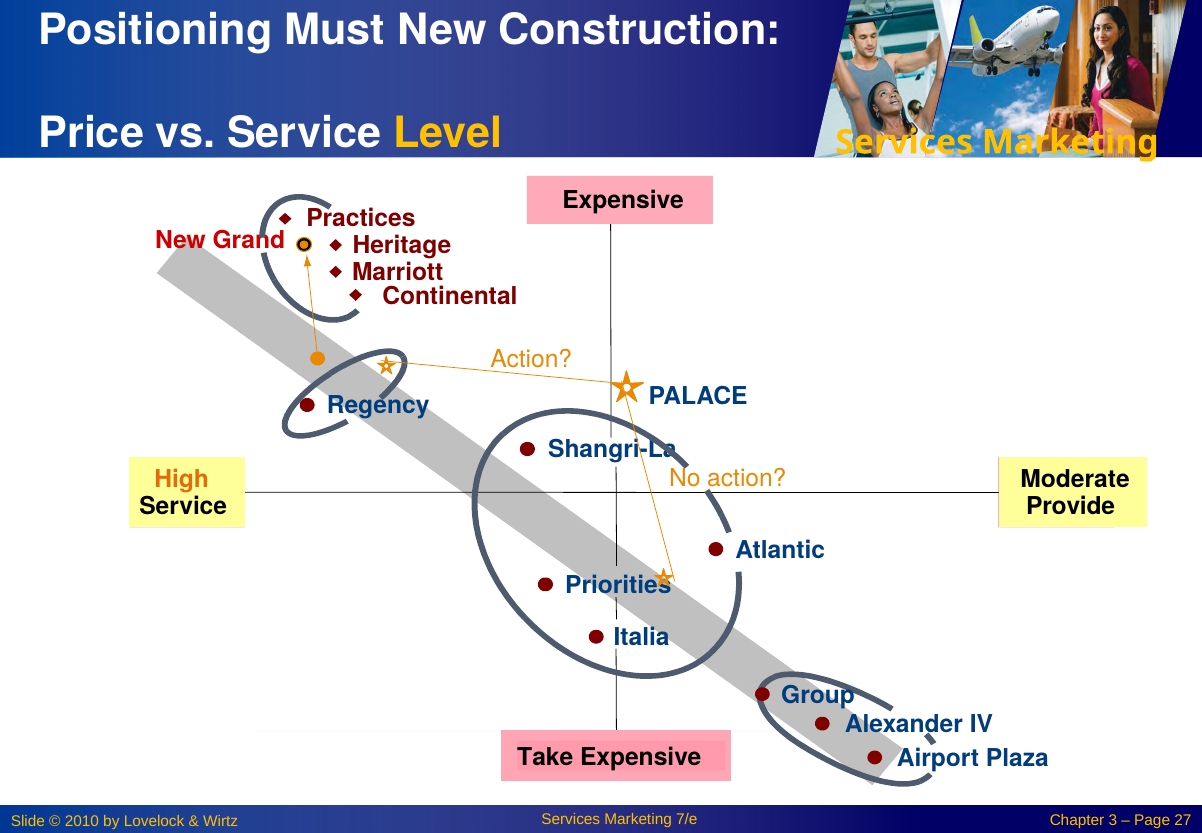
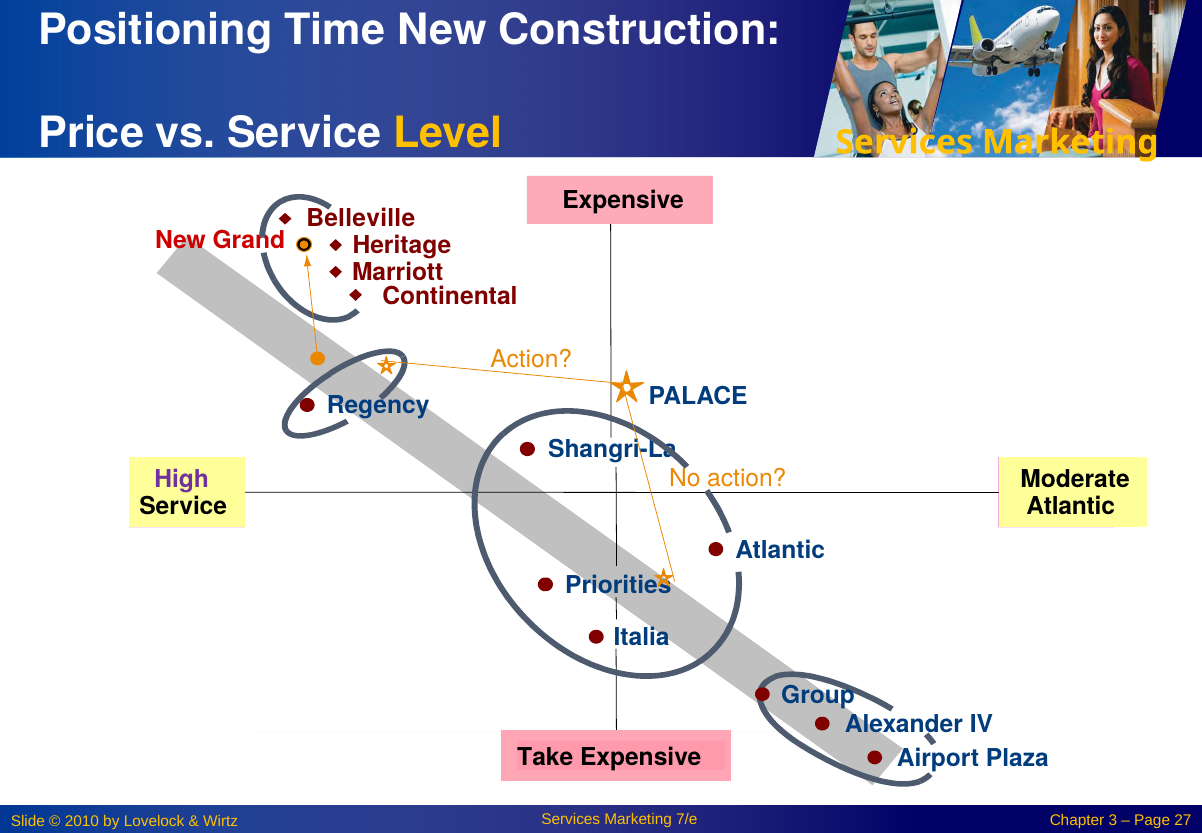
Must: Must -> Time (335, 30)
Practices: Practices -> Belleville (361, 219)
High colour: orange -> purple (182, 480)
Provide: Provide -> Atlantic (1071, 506)
